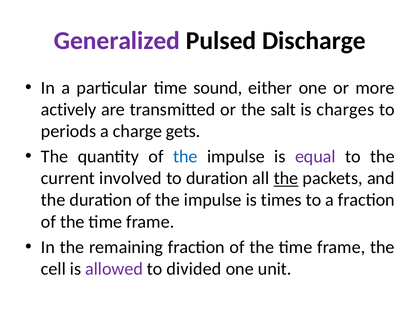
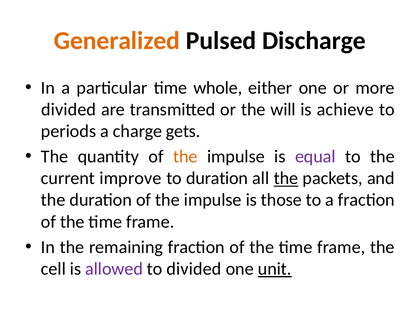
Generalized colour: purple -> orange (117, 41)
sound: sound -> whole (218, 88)
actively: actively -> divided (69, 109)
salt: salt -> will (283, 109)
charges: charges -> achieve (345, 109)
the colour: blue -> orange (185, 157)
involved: involved -> improve (130, 178)
times: times -> those (281, 200)
unit underline: none -> present (275, 269)
